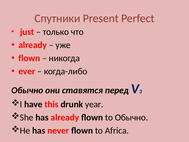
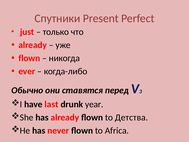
this: this -> last (51, 104)
to Обычно: Обычно -> Детства (131, 117)
